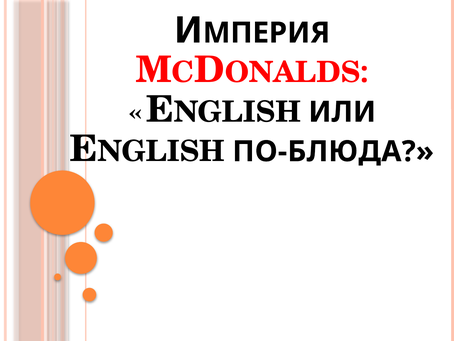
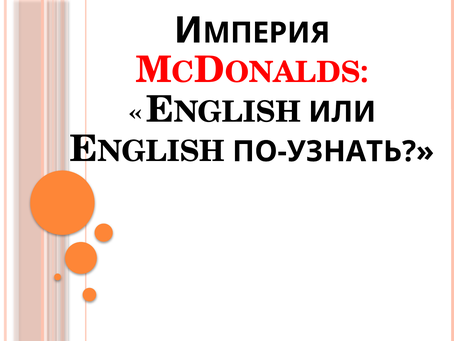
ПО-БЛЮДА: ПО-БЛЮДА -> ПО-УЗНАТЬ (333, 151)
